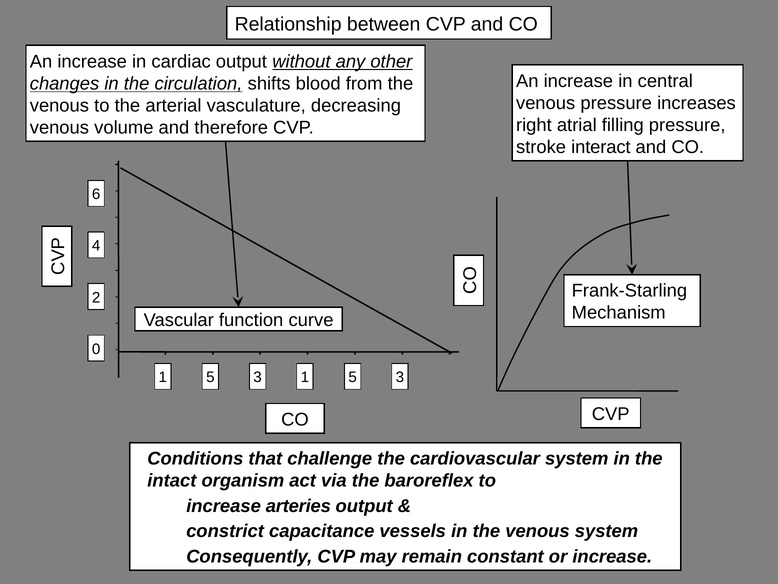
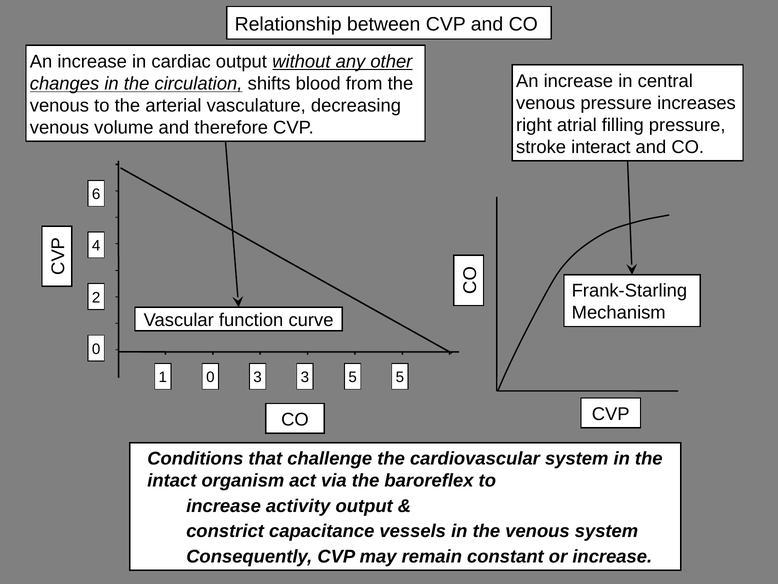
5: 5 -> 0 (210, 377)
3 1: 1 -> 3 (305, 377)
3: 3 -> 5 (400, 377)
arteries: arteries -> activity (298, 506)
